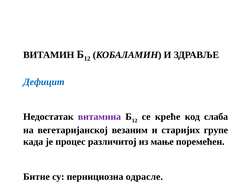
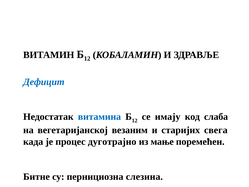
витамина colour: purple -> blue (99, 117)
креће: креће -> имају (168, 117)
групе: групе -> свега (216, 130)
различитој: различитој -> дуготрајно (112, 141)
одрасле: одрасле -> слезина (144, 176)
